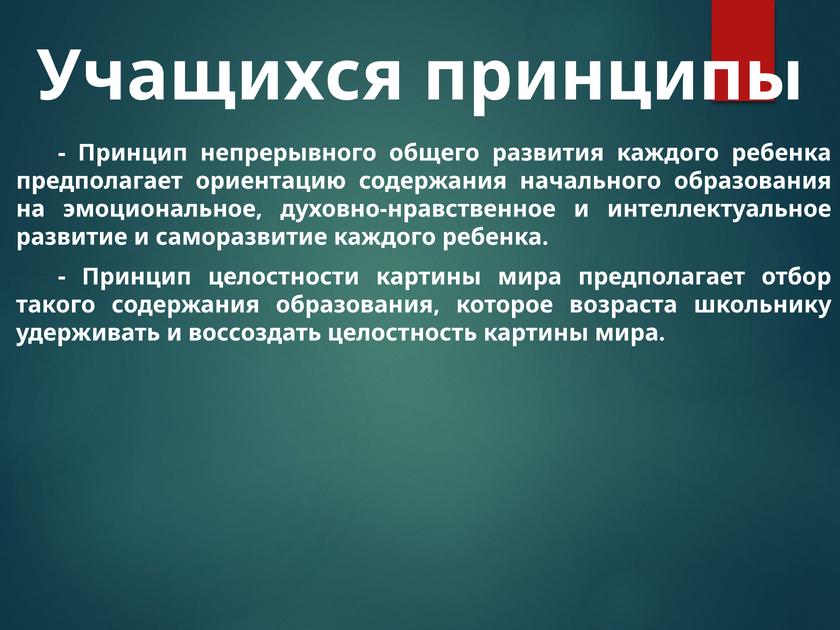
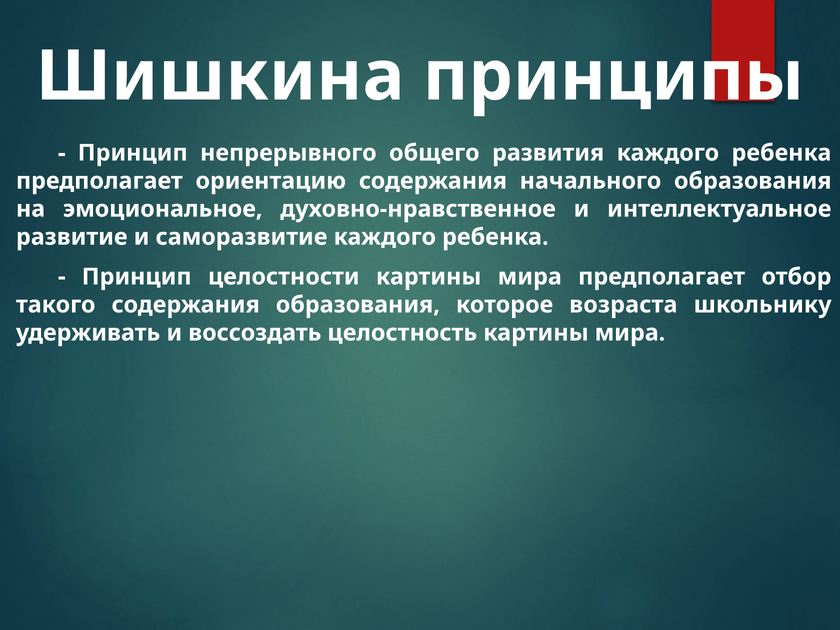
Учащихся: Учащихся -> Шишкина (220, 76)
